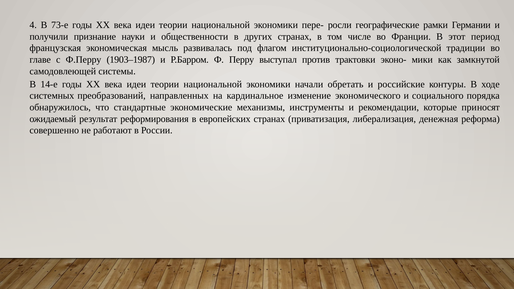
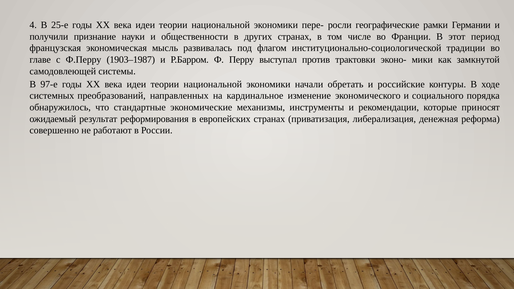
73-е: 73-е -> 25-е (60, 25)
14-е: 14-е -> 97-е (49, 84)
